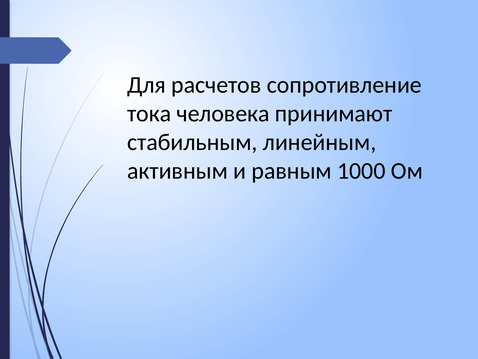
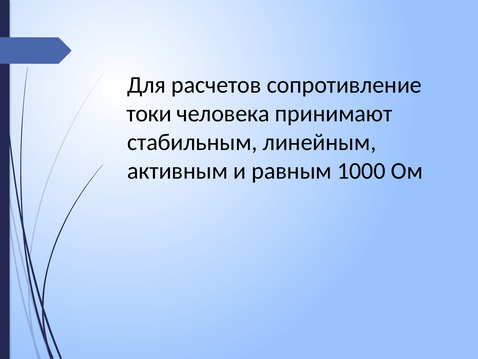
тока: тока -> токи (149, 113)
